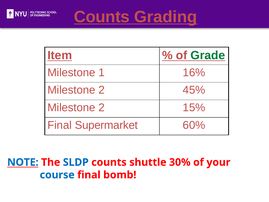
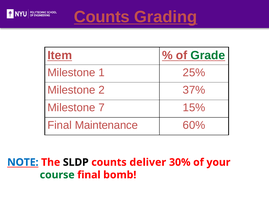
16%: 16% -> 25% (194, 72)
45%: 45% -> 37% (194, 90)
2: 2 -> 7 (102, 108)
Supermarket: Supermarket -> Maintenance (106, 125)
SLDP colour: blue -> black (76, 162)
shuttle: shuttle -> deliver (148, 162)
course colour: blue -> green (57, 175)
